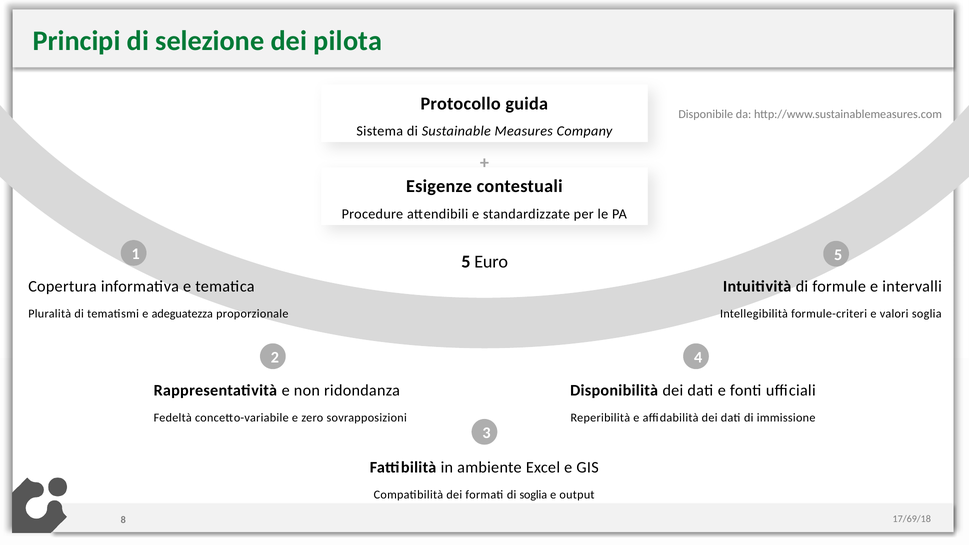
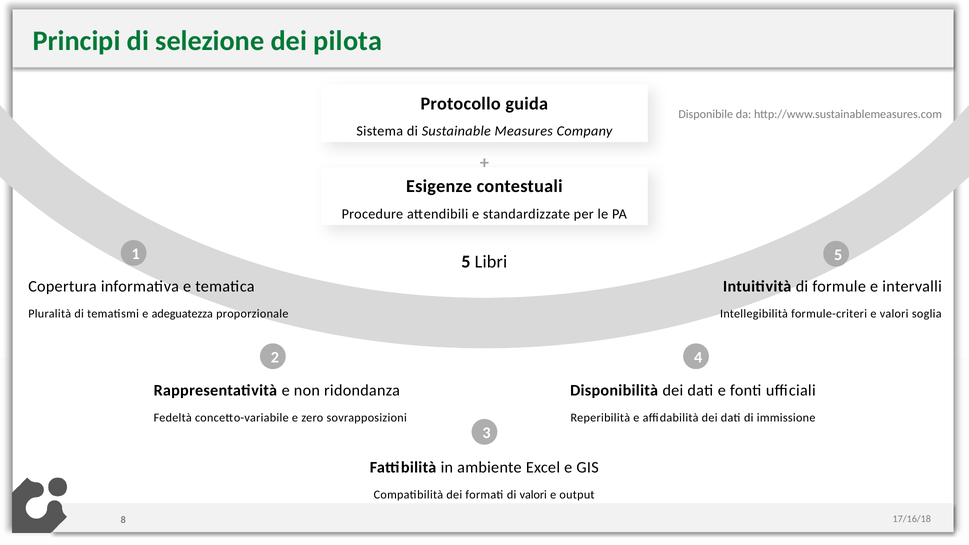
Euro: Euro -> Libri (491, 262)
di soglia: soglia -> valori (533, 495)
17/69/18: 17/69/18 -> 17/16/18 (912, 519)
